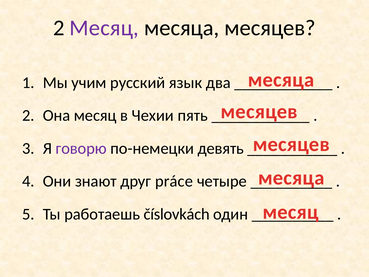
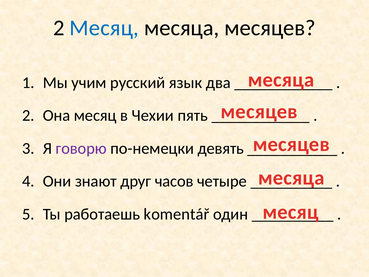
Месяц colour: purple -> blue (104, 28)
práce: práce -> часов (174, 181)
číslovkách: číslovkách -> komentář (177, 214)
